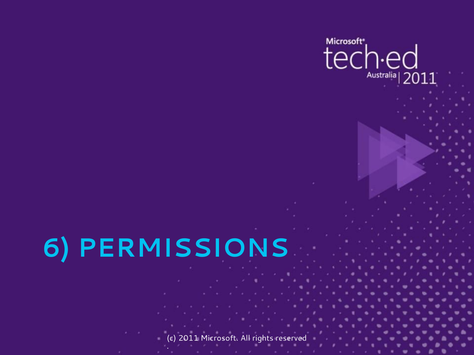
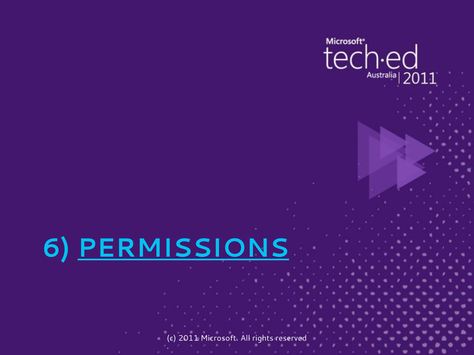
PERMISSIONS underline: none -> present (183, 248)
